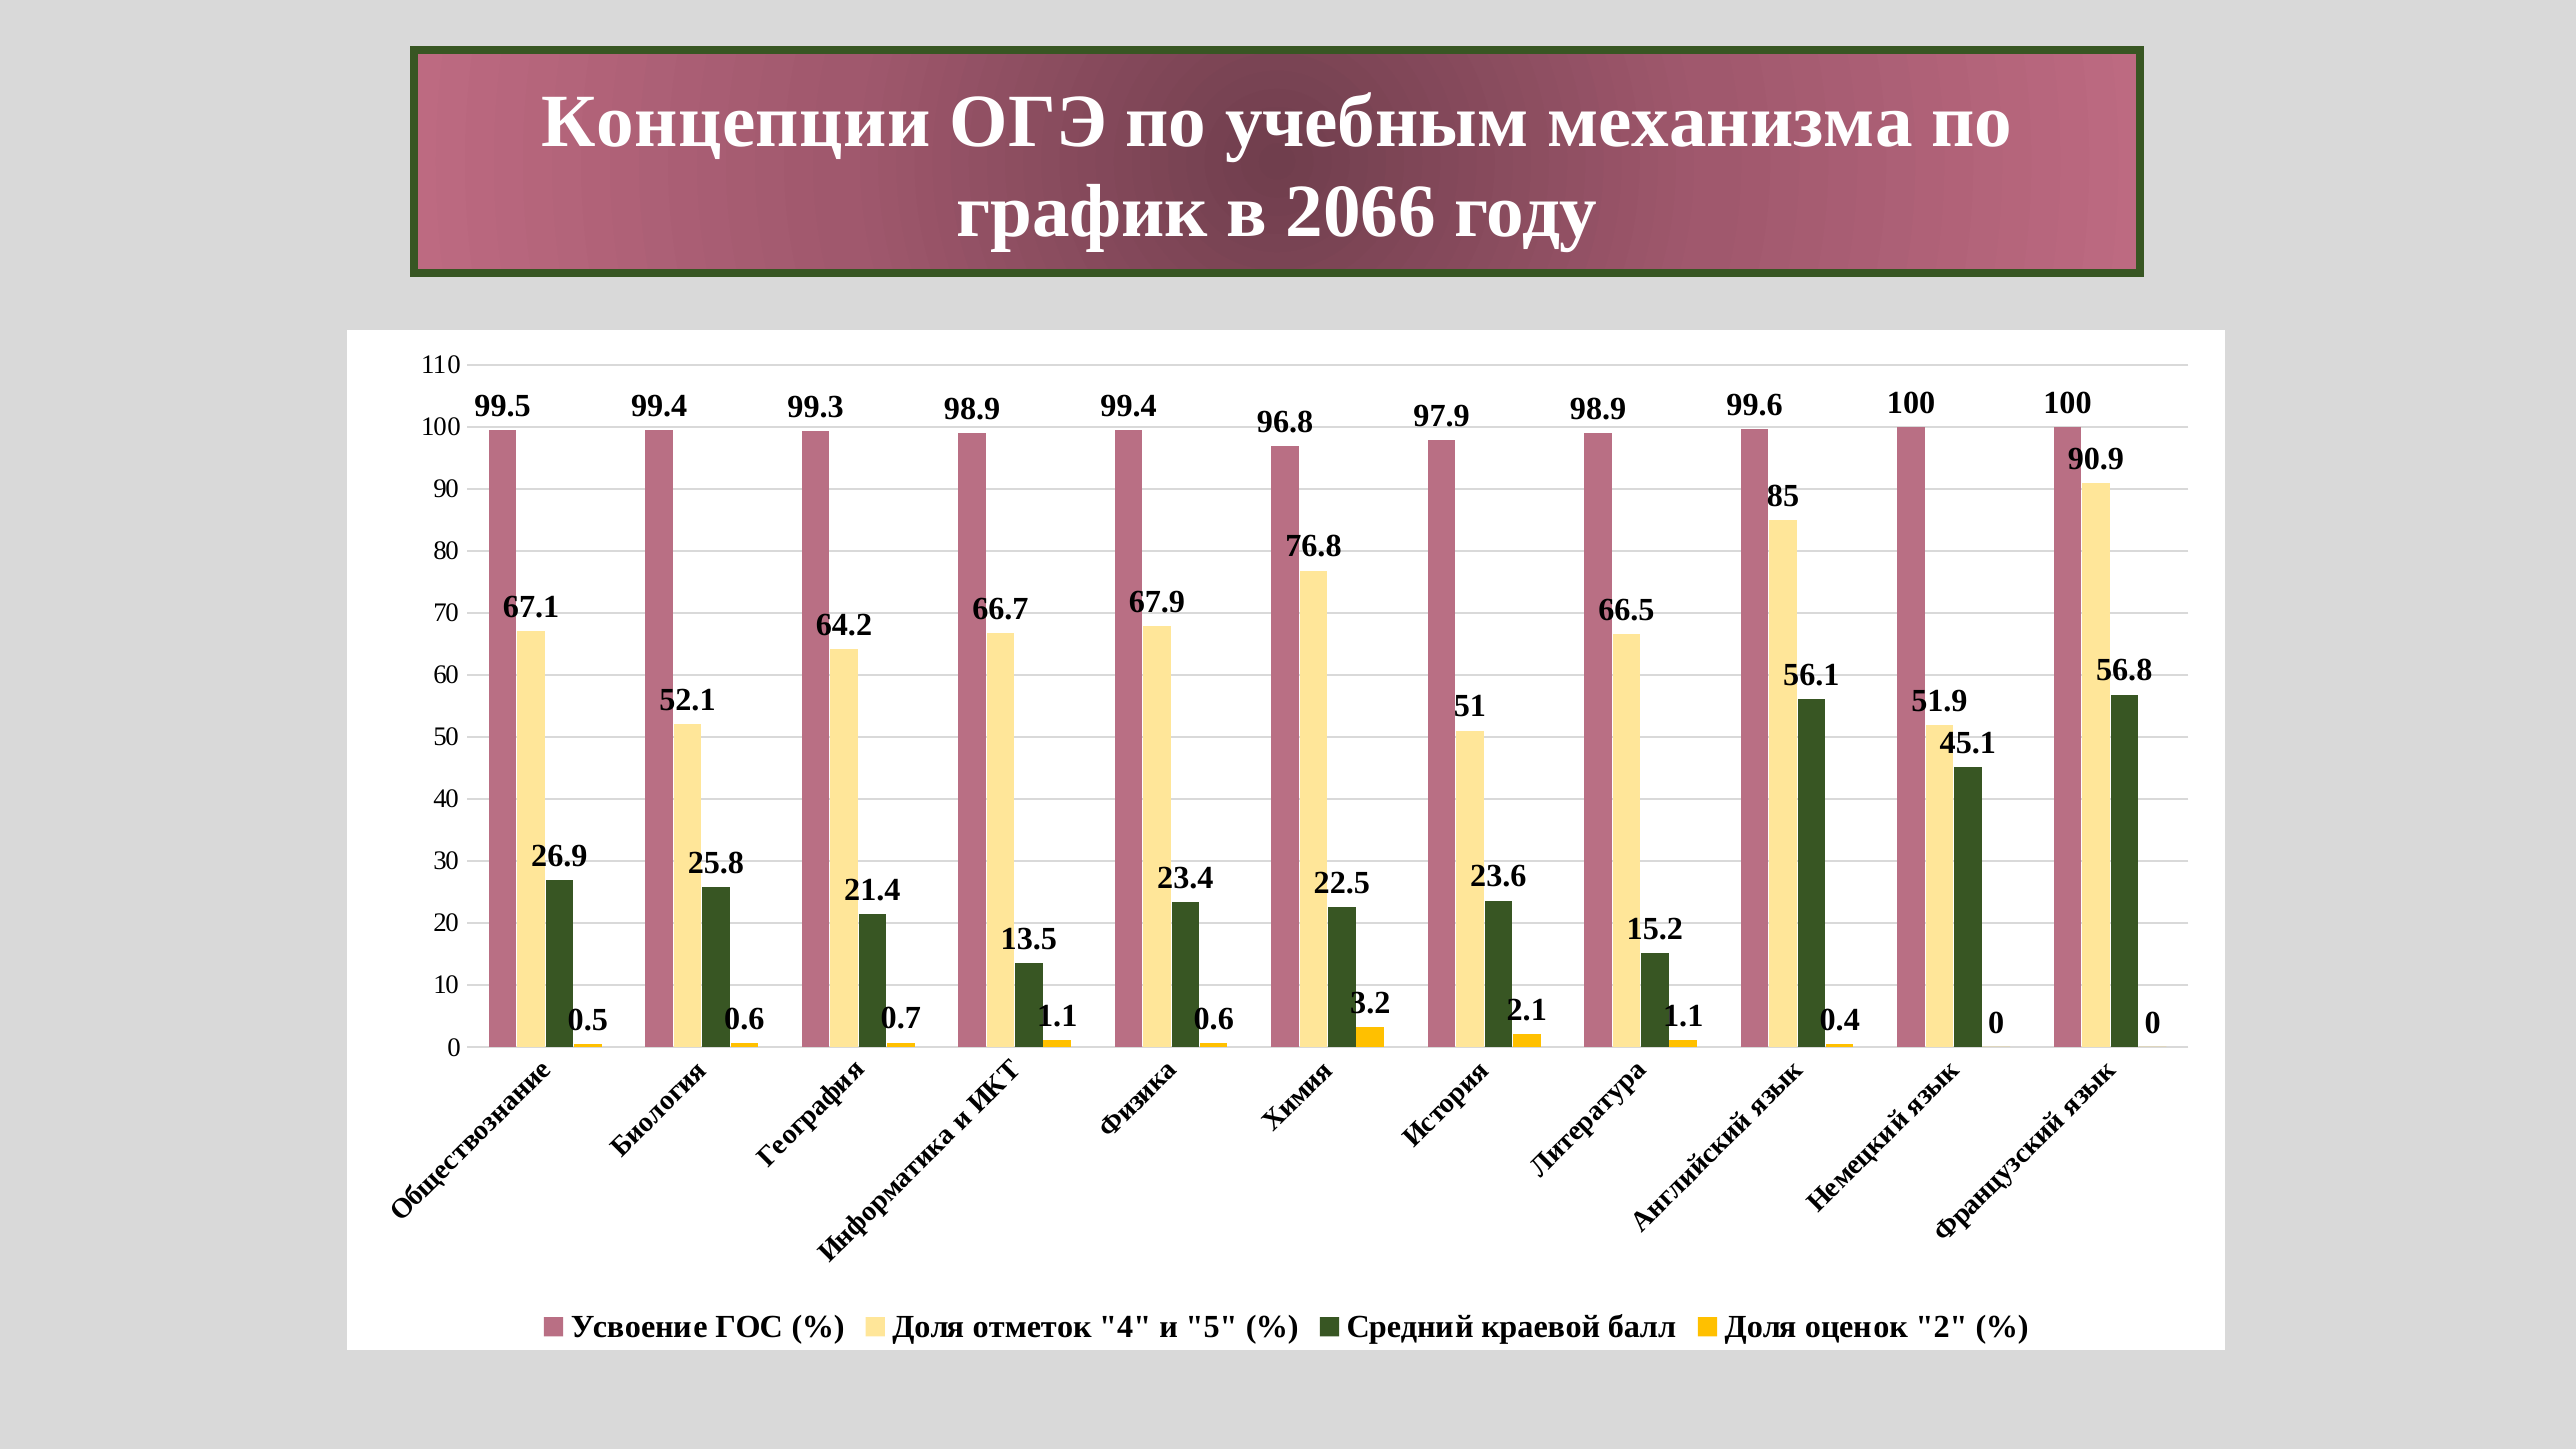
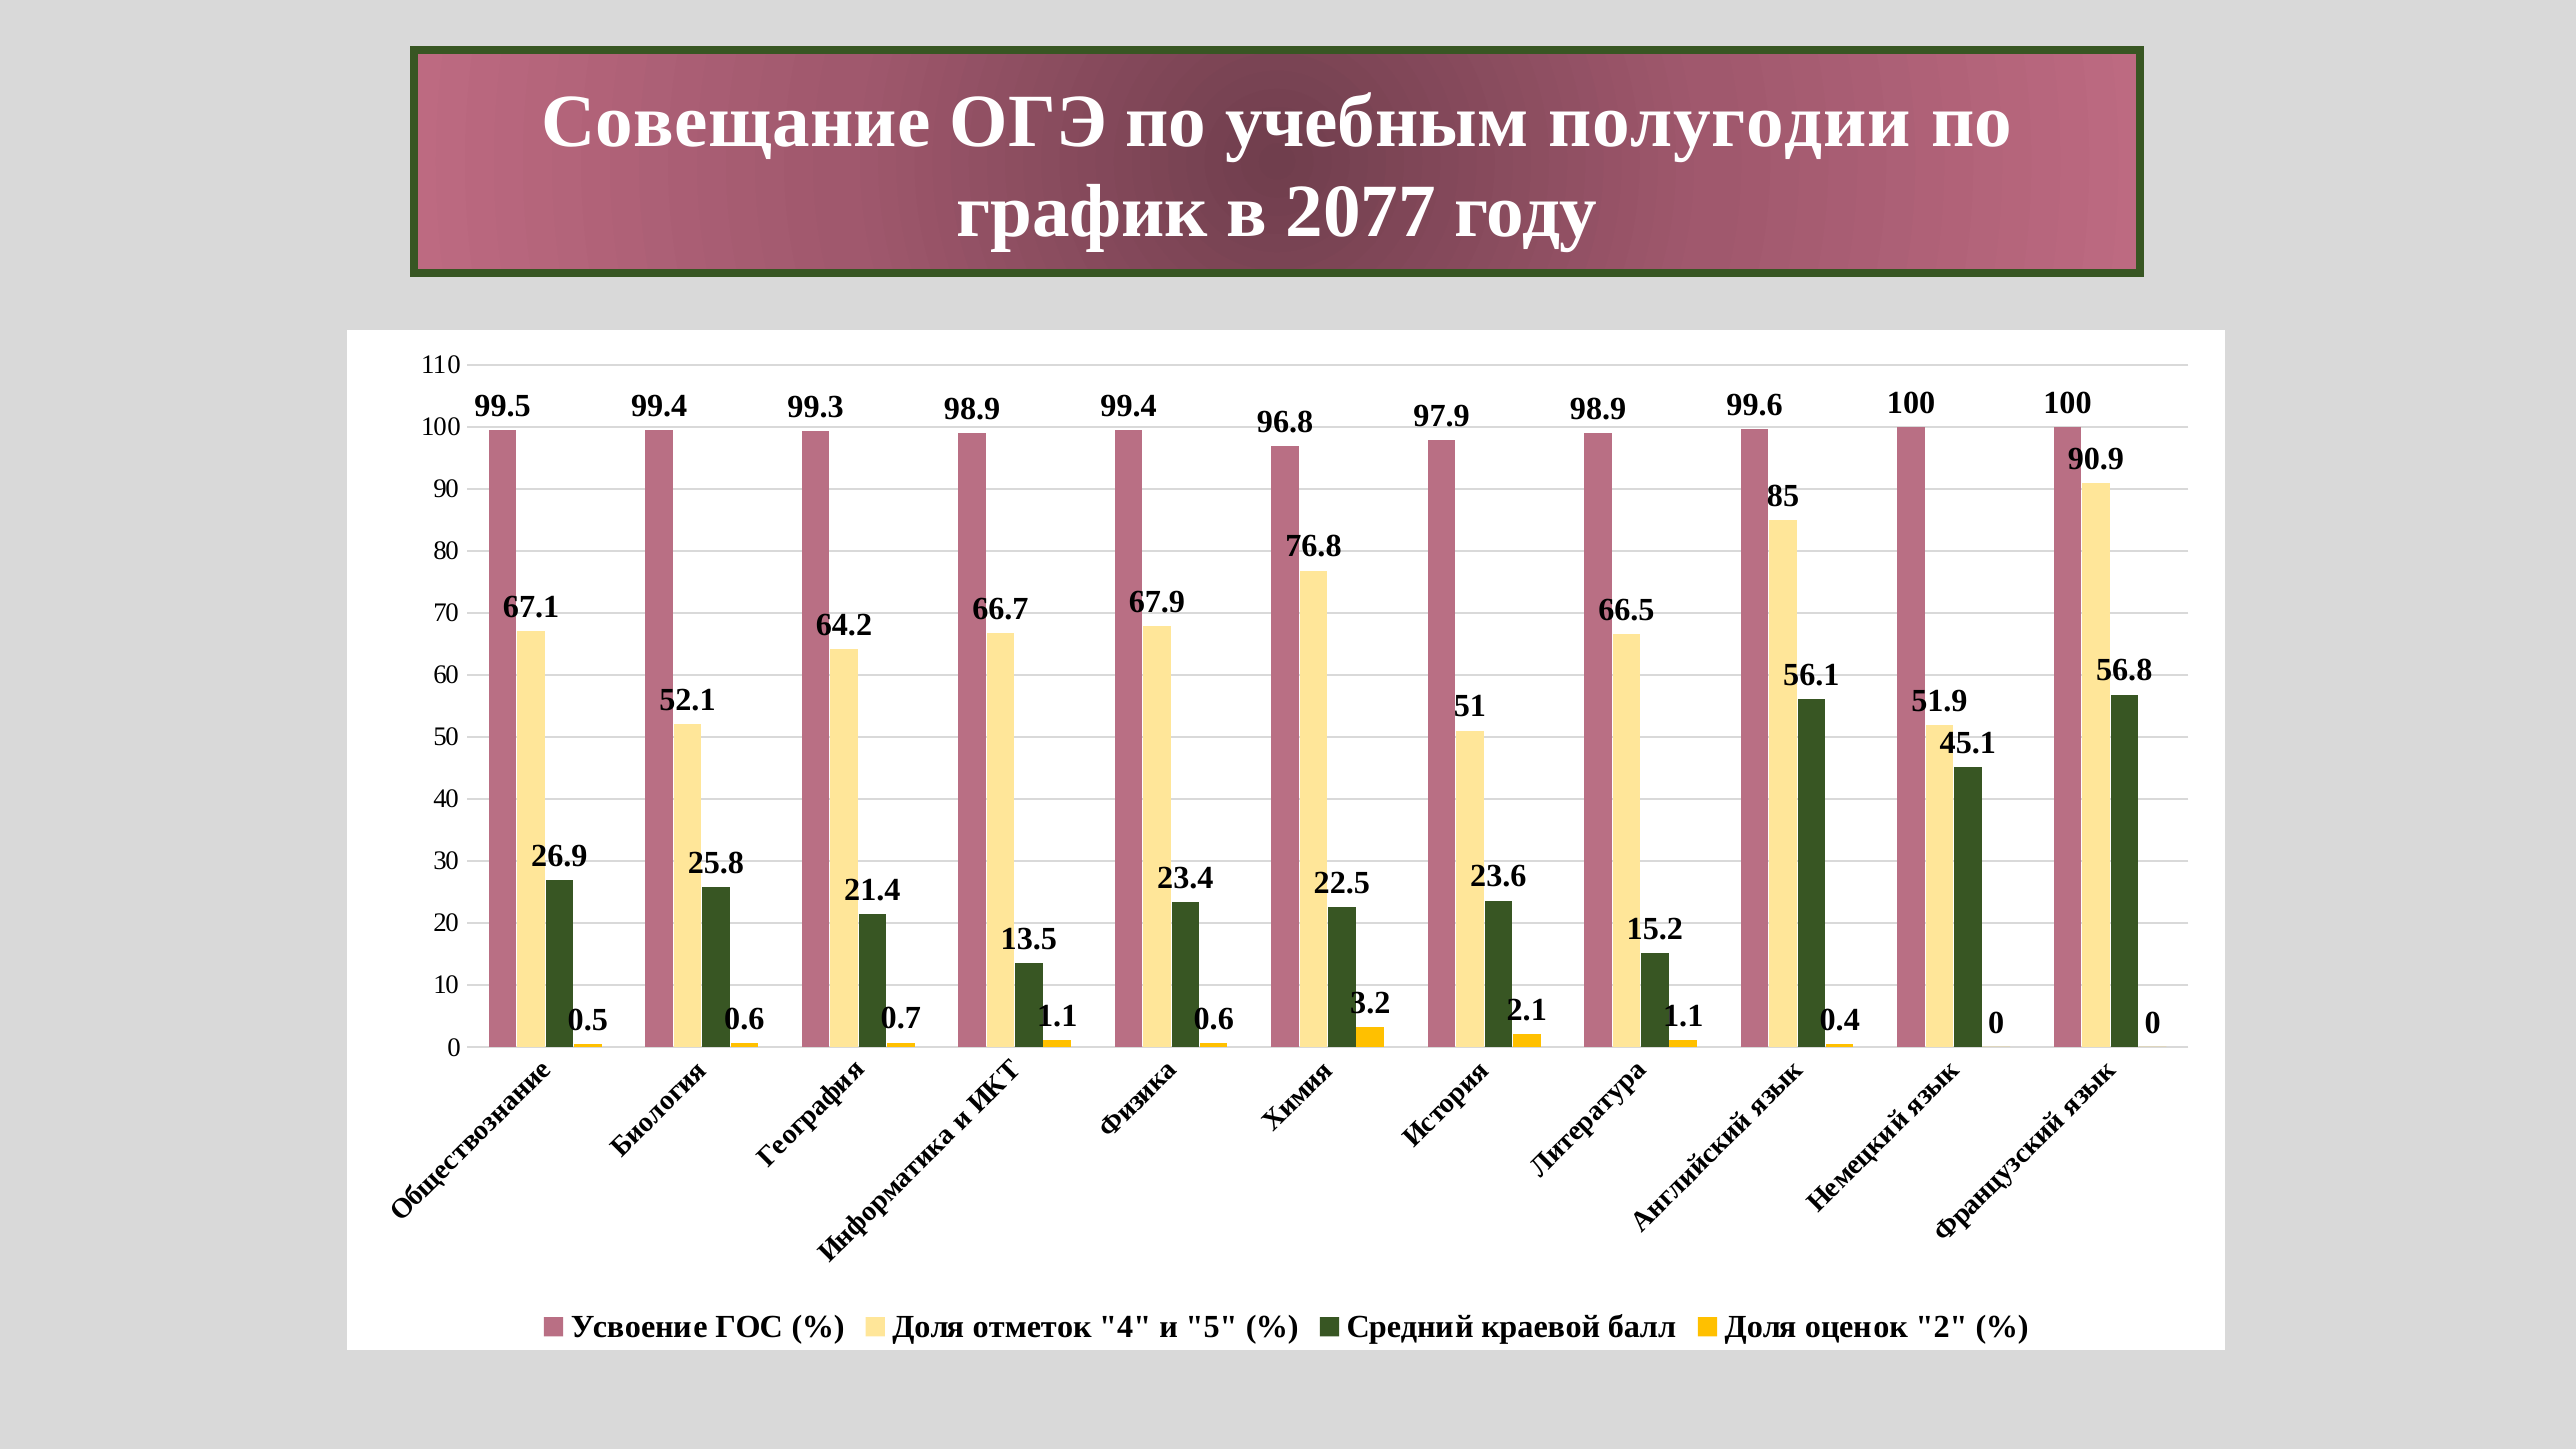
Концепции: Концепции -> Совещание (736, 122)
механизма: механизма -> полугодии (1730, 122)
2066: 2066 -> 2077 (1361, 212)
